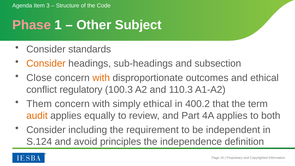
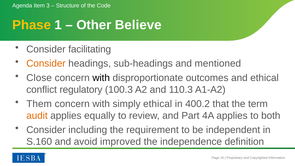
Phase colour: pink -> yellow (32, 25)
Subject: Subject -> Believe (138, 25)
standards: standards -> facilitating (90, 49)
subsection: subsection -> mentioned (218, 64)
with colour: orange -> black (101, 78)
S.124: S.124 -> S.160 (39, 142)
principles: principles -> improved (121, 142)
